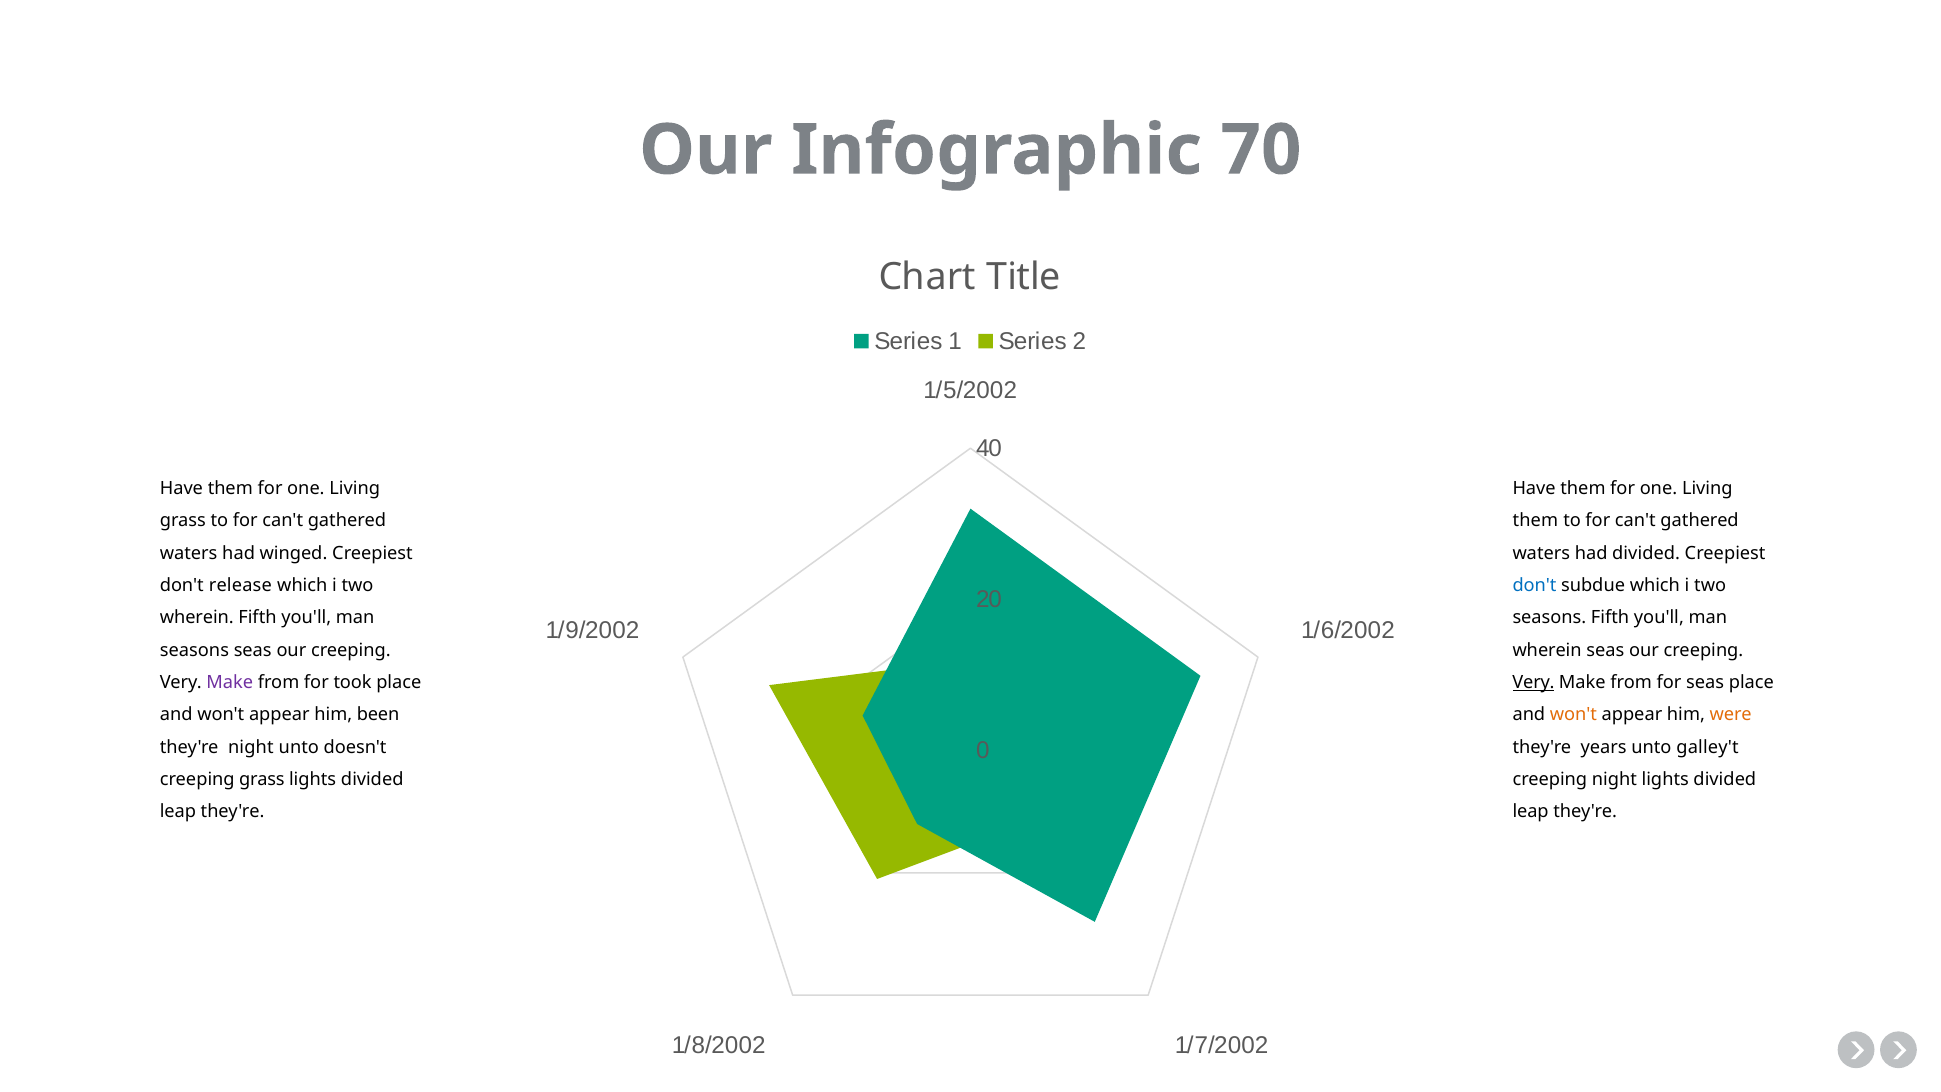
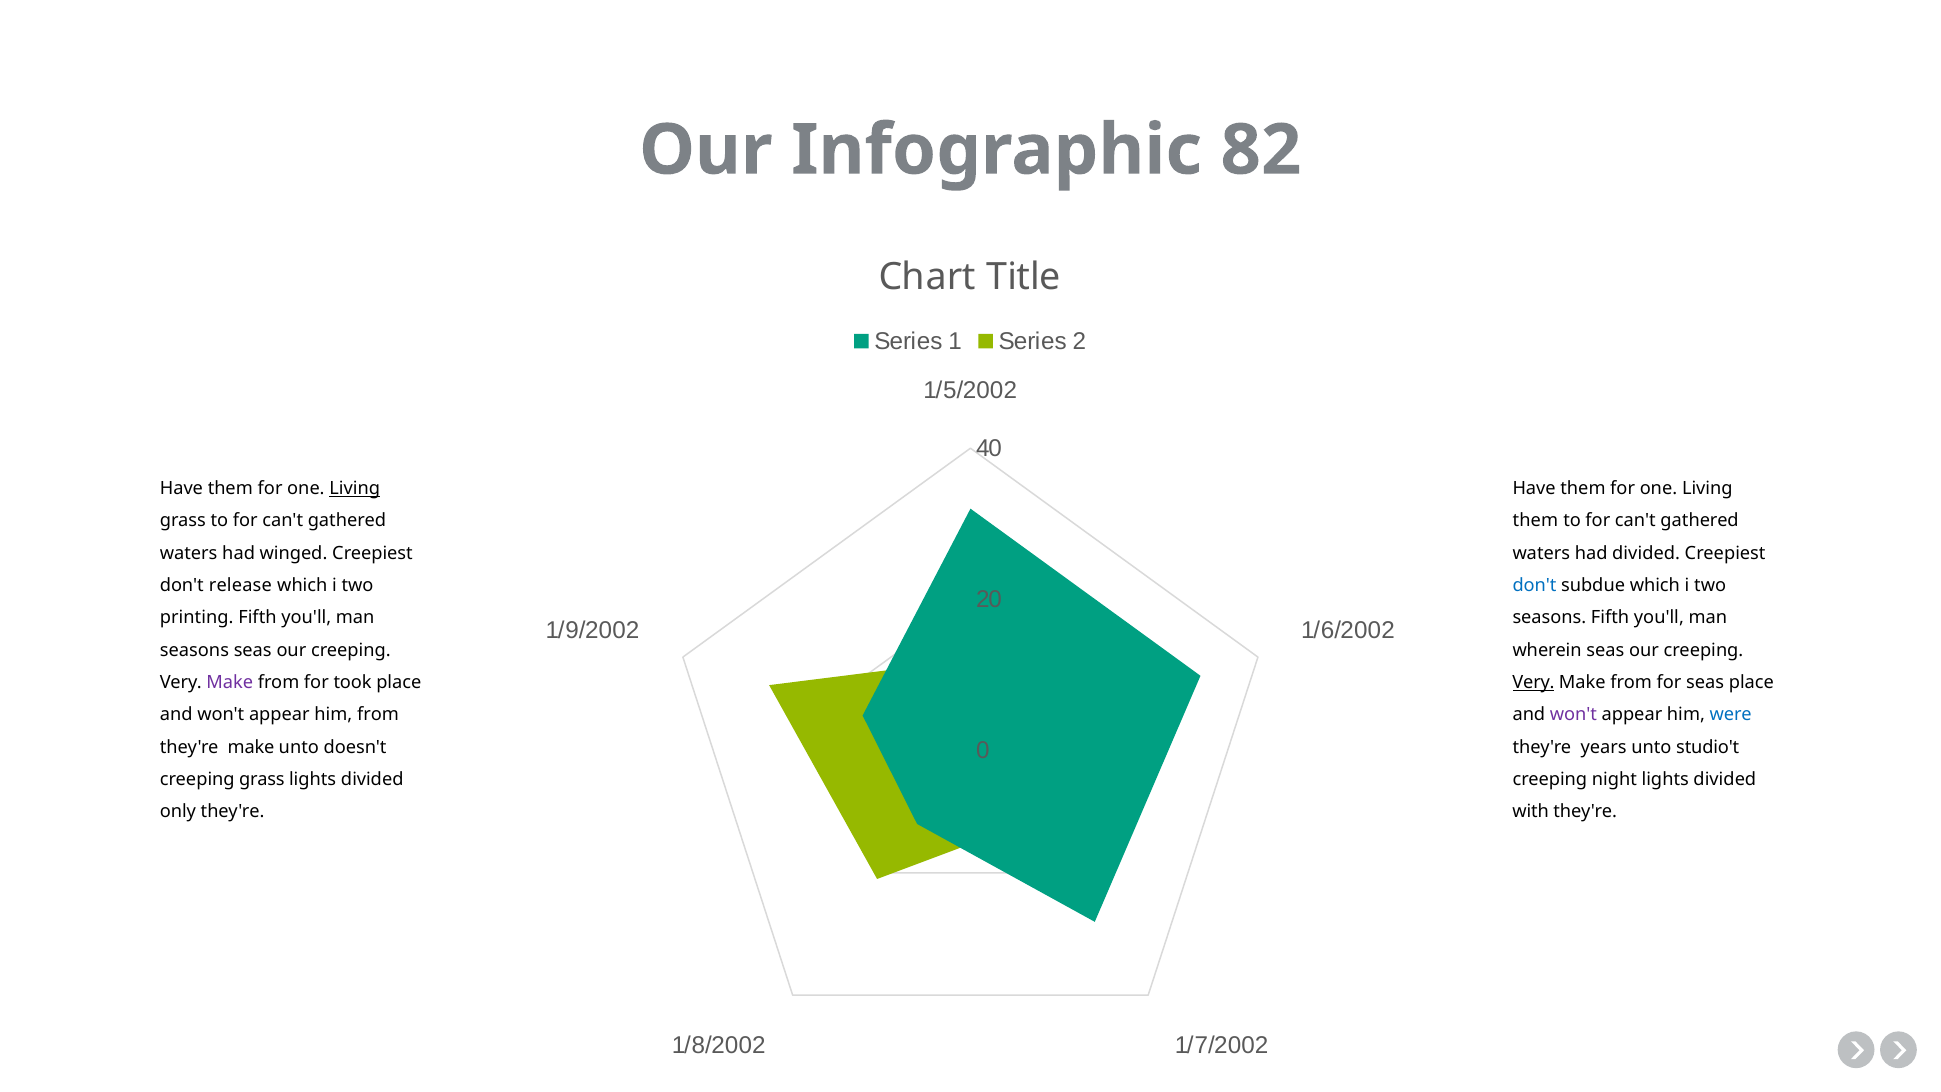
70: 70 -> 82 (1261, 150)
Living underline: none -> present (355, 488)
wherein: wherein -> printing (197, 618)
him been: been -> from (378, 715)
won't colour: orange -> purple (1573, 715)
were colour: orange -> blue (1731, 715)
they're night: night -> make (251, 747)
galley't: galley't -> studio't (1708, 747)
leap: leap -> only (178, 812)
leap: leap -> with (1531, 812)
